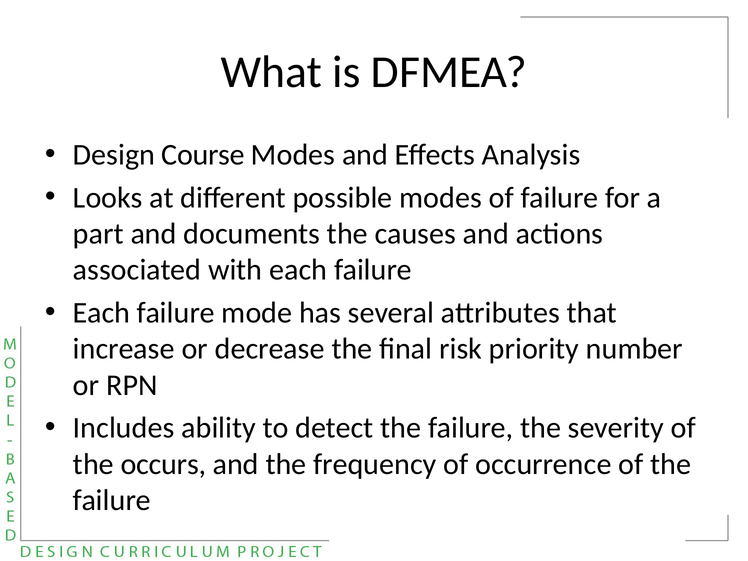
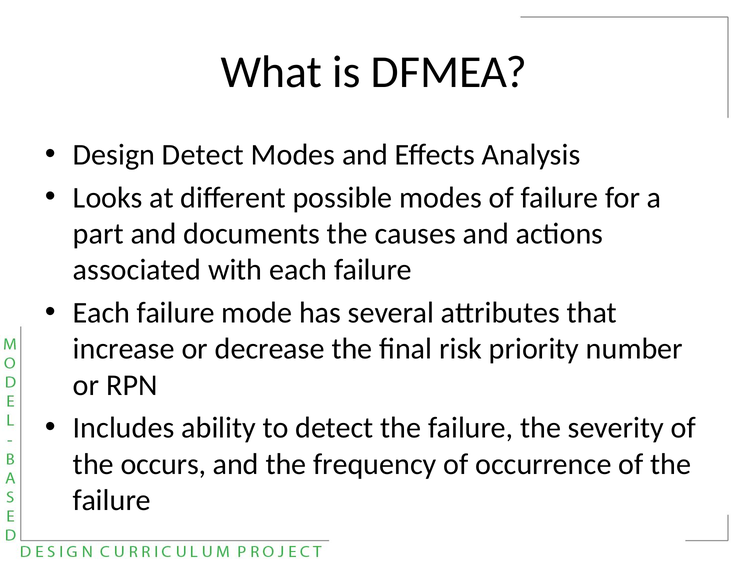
Design Course: Course -> Detect (203, 155)
